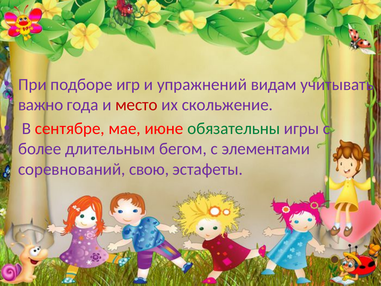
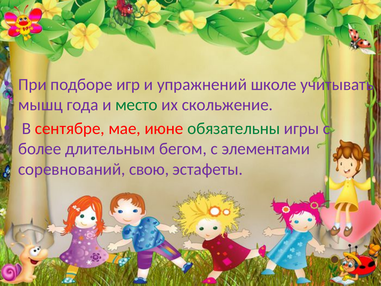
видам: видам -> школе (274, 84)
важно: важно -> мышц (40, 105)
место colour: red -> green (136, 105)
